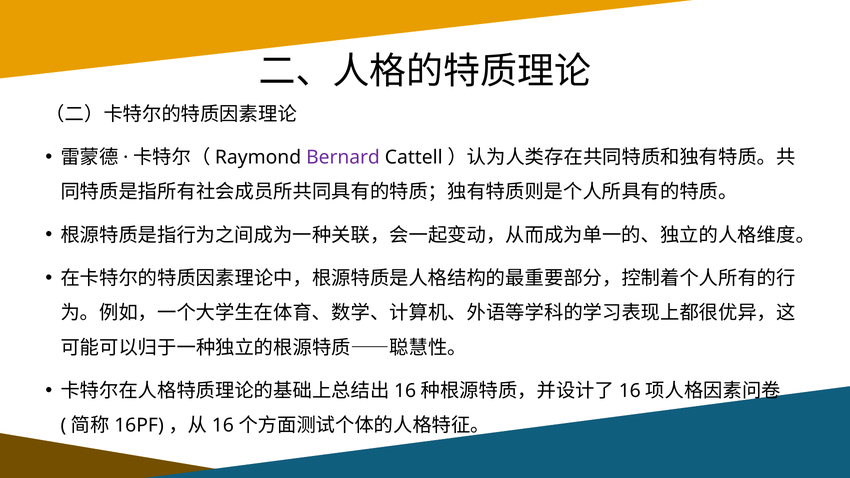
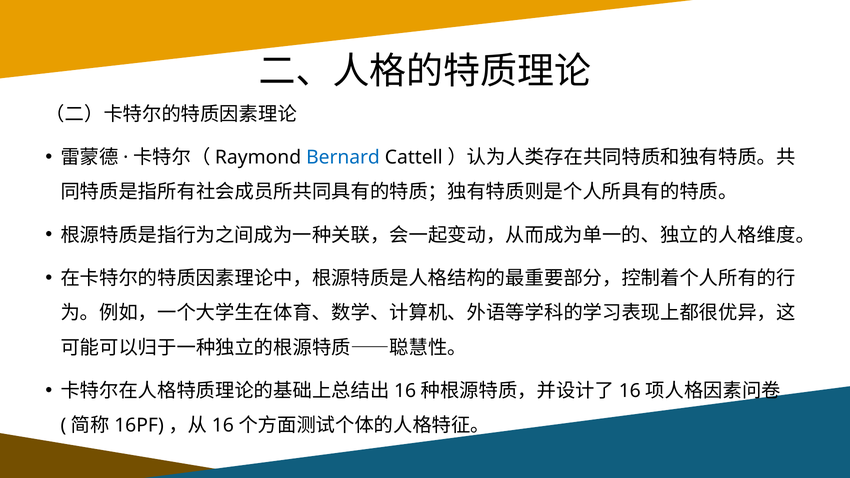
Bernard colour: purple -> blue (343, 157)
